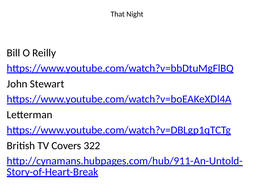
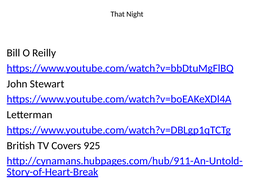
322: 322 -> 925 (92, 146)
